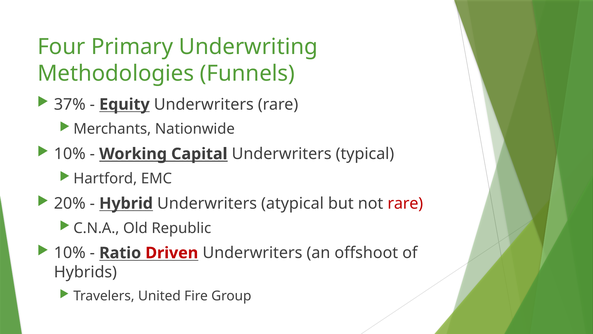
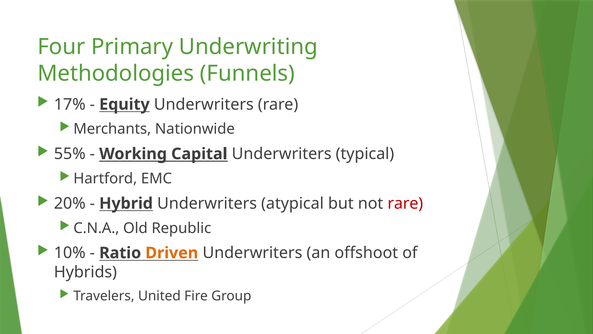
37%: 37% -> 17% (70, 104)
10%: 10% -> 55% (70, 154)
Driven colour: red -> orange (172, 253)
